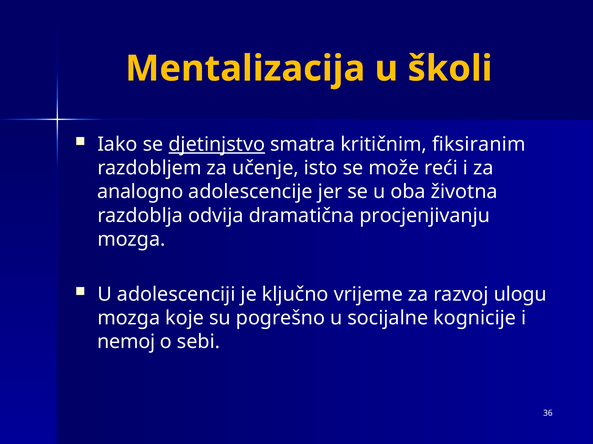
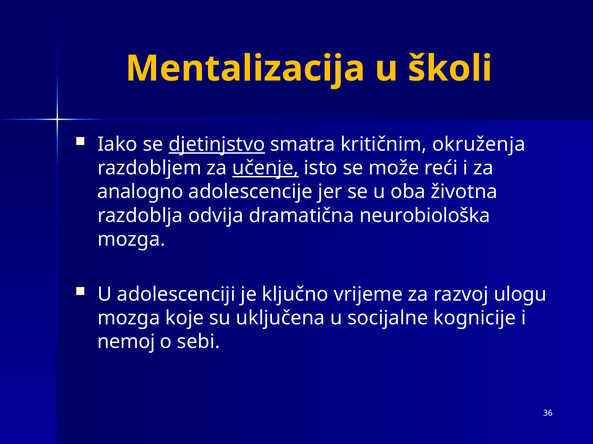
fiksiranim: fiksiranim -> okruženja (479, 145)
učenje underline: none -> present (266, 168)
procjenjivanju: procjenjivanju -> neurobiološka (425, 216)
pogrešno: pogrešno -> uključena (280, 319)
